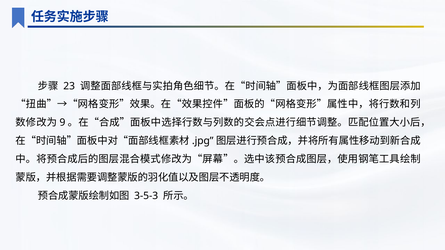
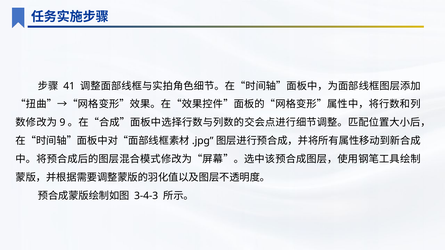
23: 23 -> 41 (69, 86)
3-5-3: 3-5-3 -> 3-4-3 (146, 196)
